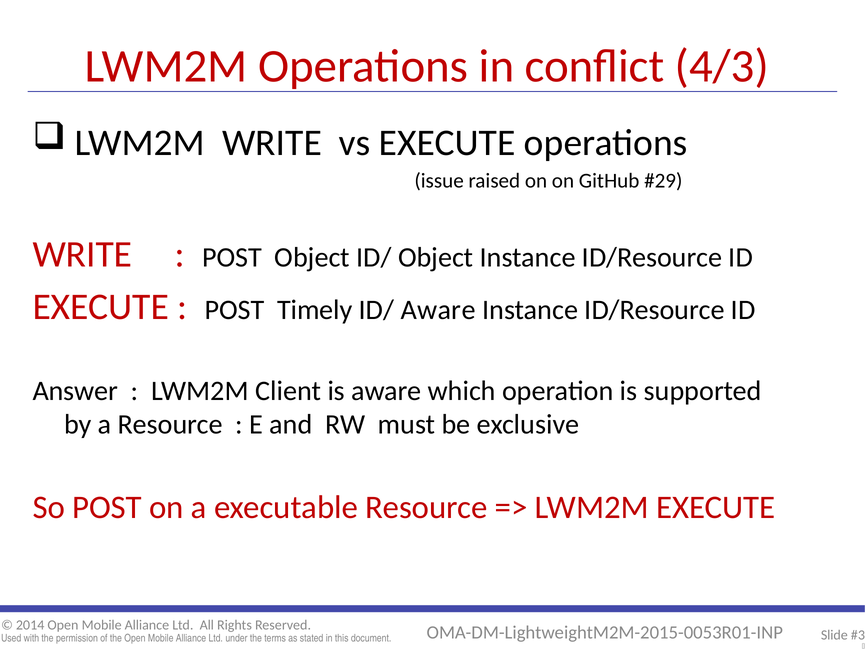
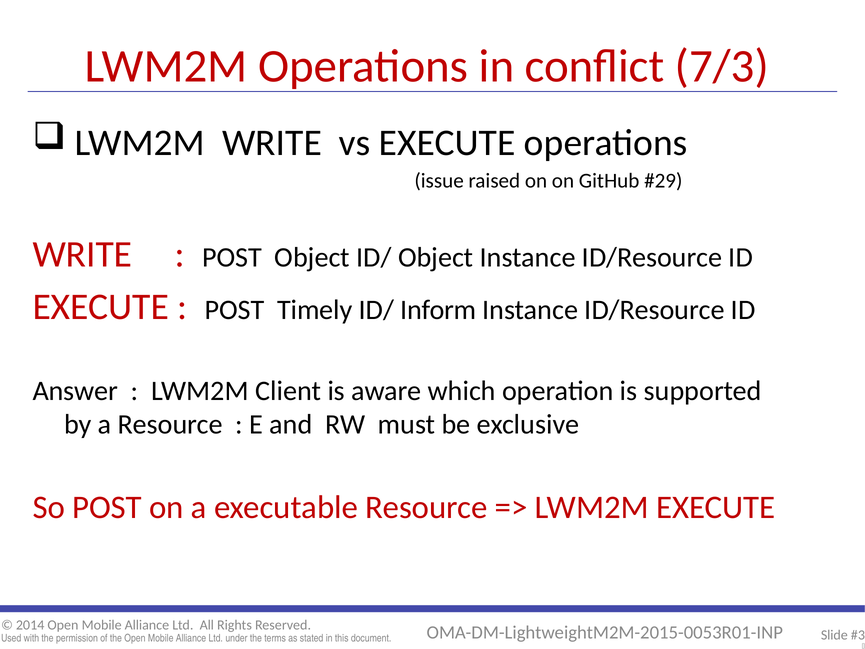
4/3: 4/3 -> 7/3 (722, 66)
ID/ Aware: Aware -> Inform (438, 310)
